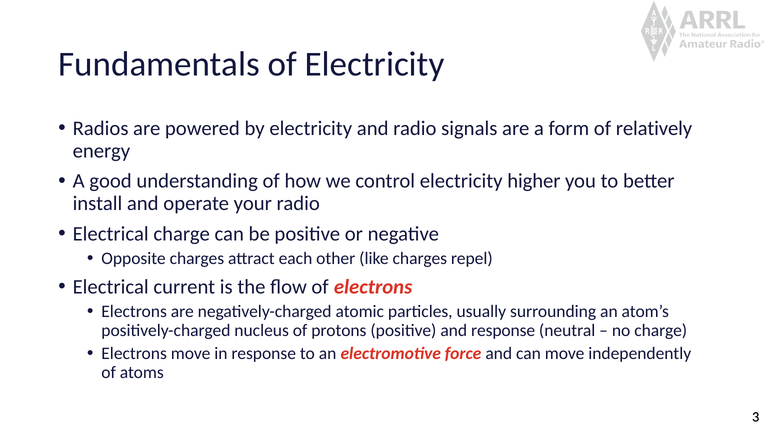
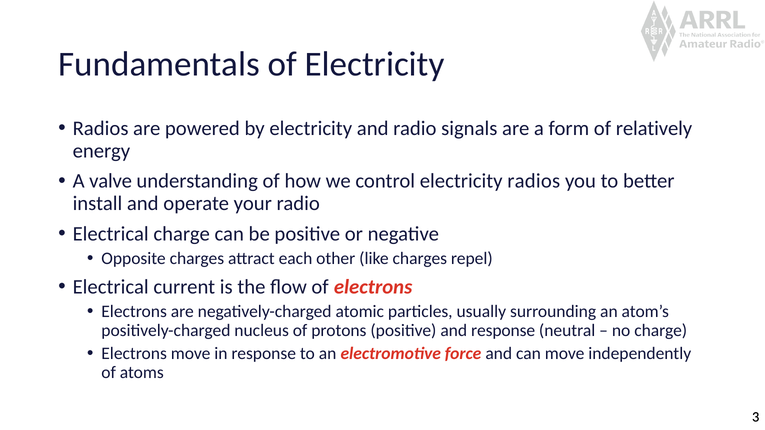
good: good -> valve (111, 181)
electricity higher: higher -> radios (534, 181)
